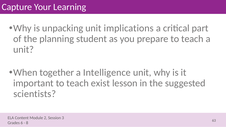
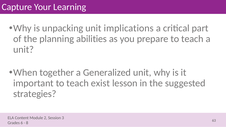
student: student -> abilities (92, 39)
Intelligence: Intelligence -> Generalized (107, 73)
scientists: scientists -> strategies (35, 94)
